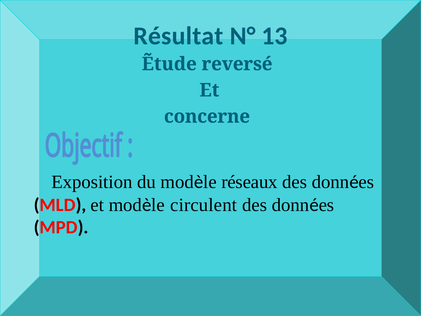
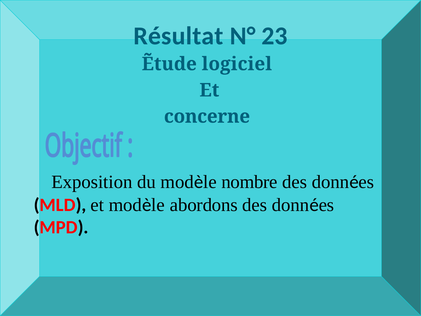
13: 13 -> 23 (274, 36)
reversé: reversé -> logiciel (237, 64)
réseaux: réseaux -> nombre (249, 182)
circulent: circulent -> abordons (204, 205)
